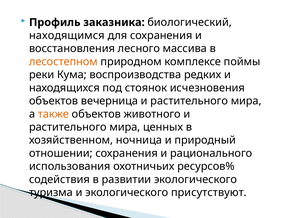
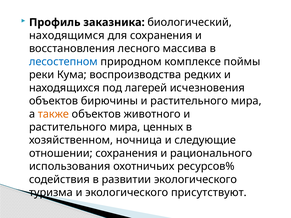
лесостепном colour: orange -> blue (63, 62)
стоянок: стоянок -> лагерей (146, 88)
вечерница: вечерница -> бирючины (109, 101)
природный: природный -> следующие (205, 140)
